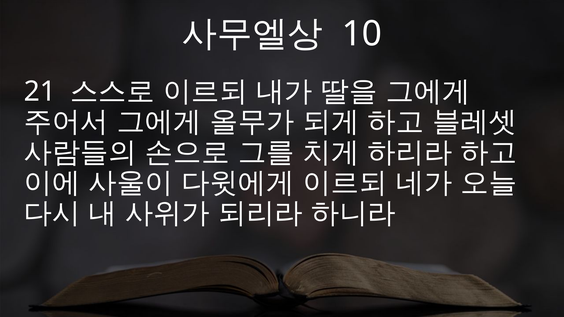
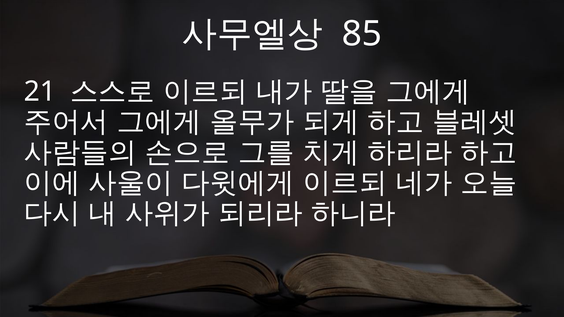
10: 10 -> 85 (362, 34)
